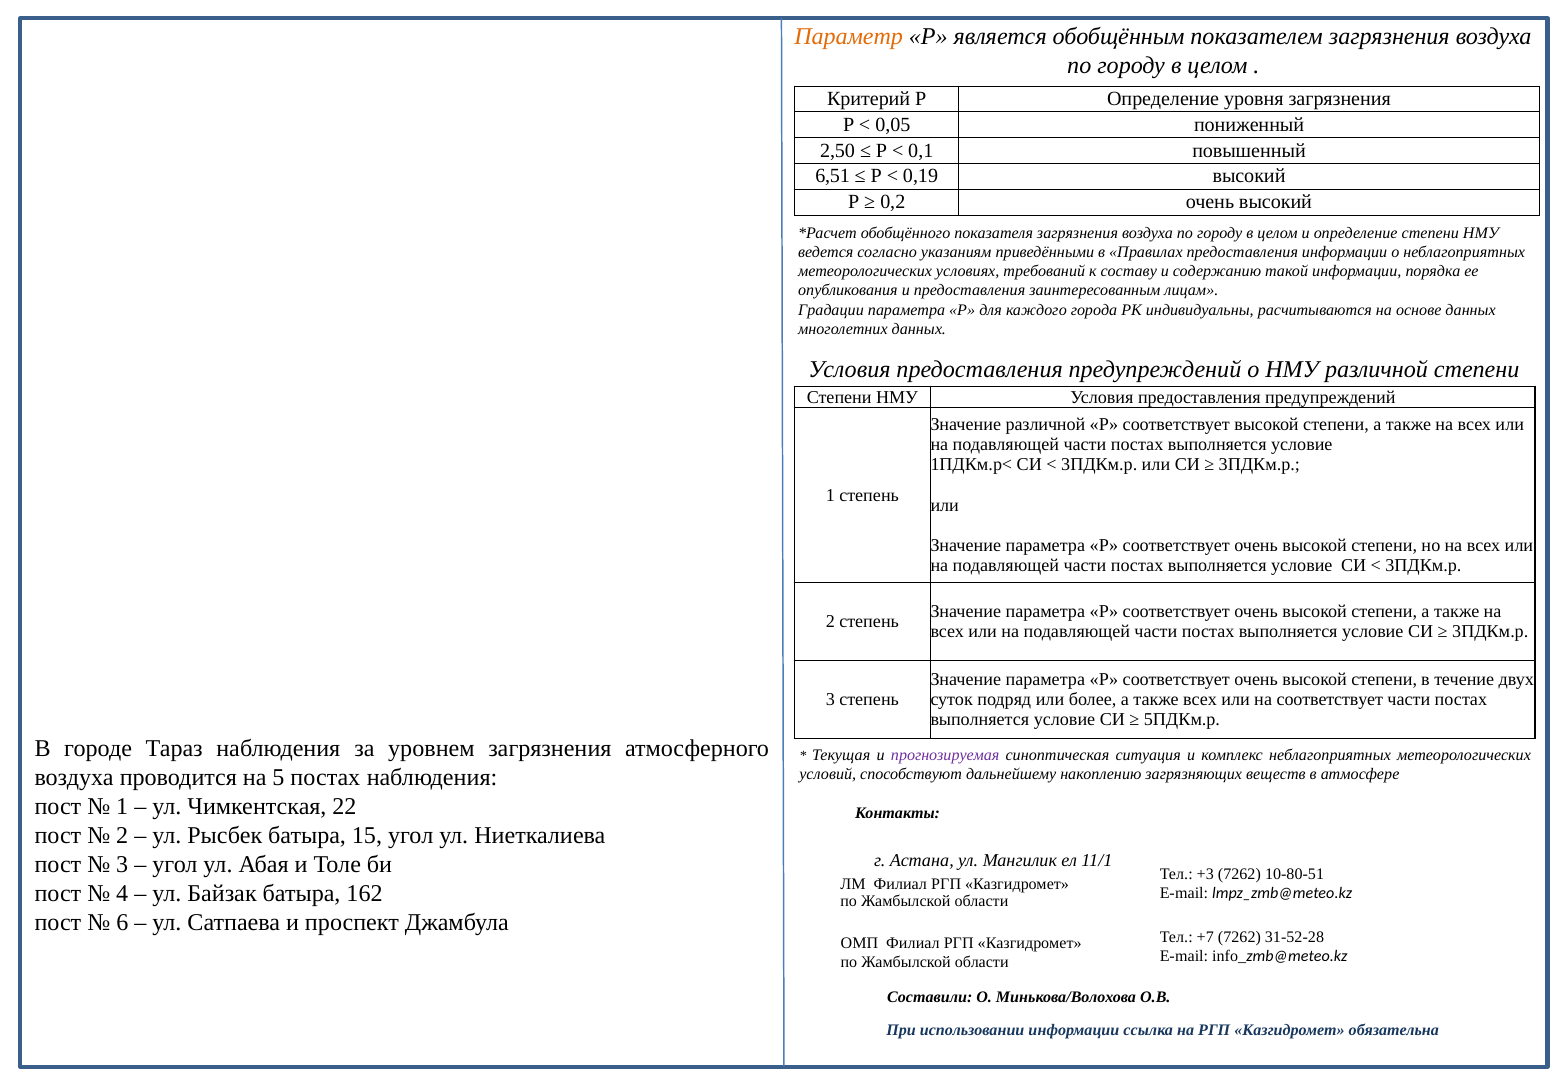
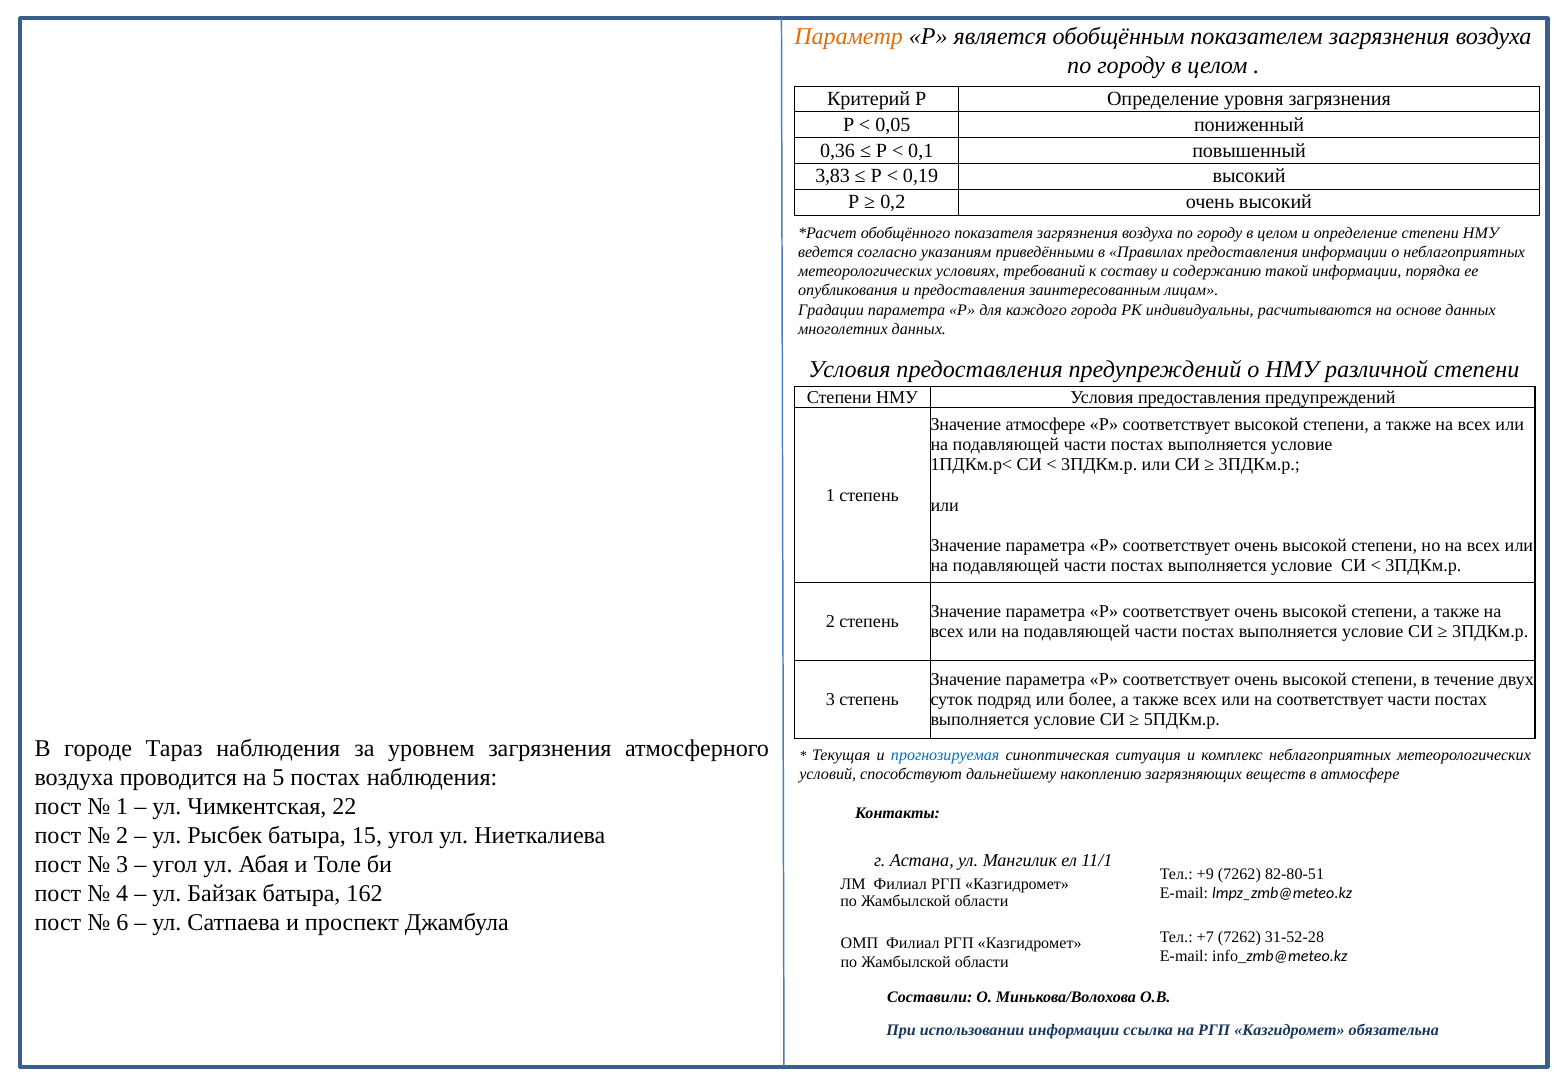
2,50: 2,50 -> 0,36 (838, 151)
6,51: 6,51 -> 3,83 (833, 176)
Значение различной: различной -> атмосфере (1045, 425)
прогнозируемая colour: purple -> blue (945, 756)
+3: +3 -> +9 (1205, 874)
10-80-51: 10-80-51 -> 82-80-51 (1295, 874)
